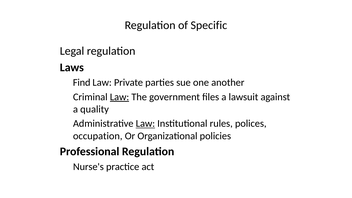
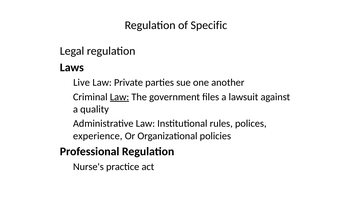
Find: Find -> Live (82, 83)
Law underline: present -> none (145, 124)
occupation: occupation -> experience (98, 136)
